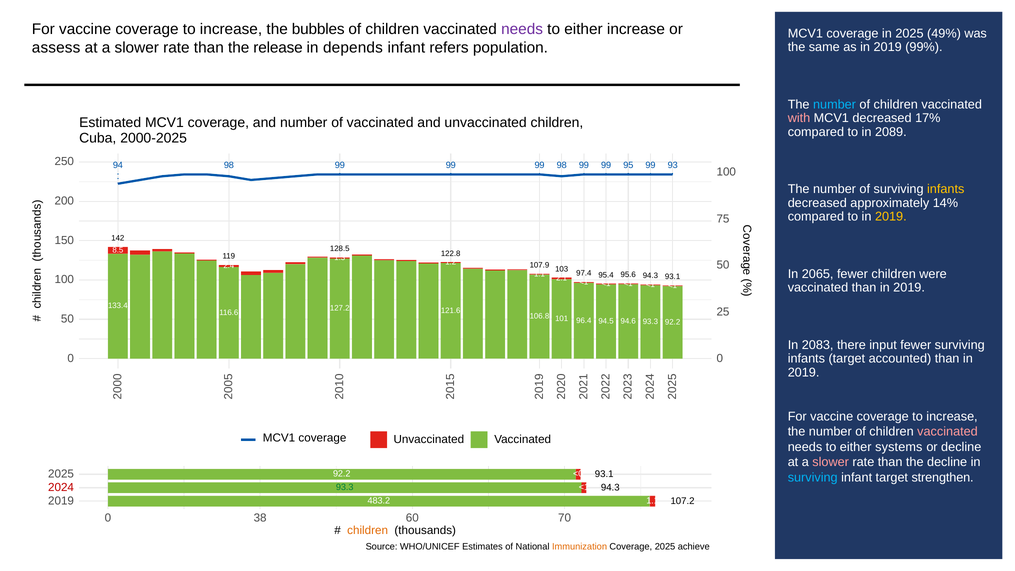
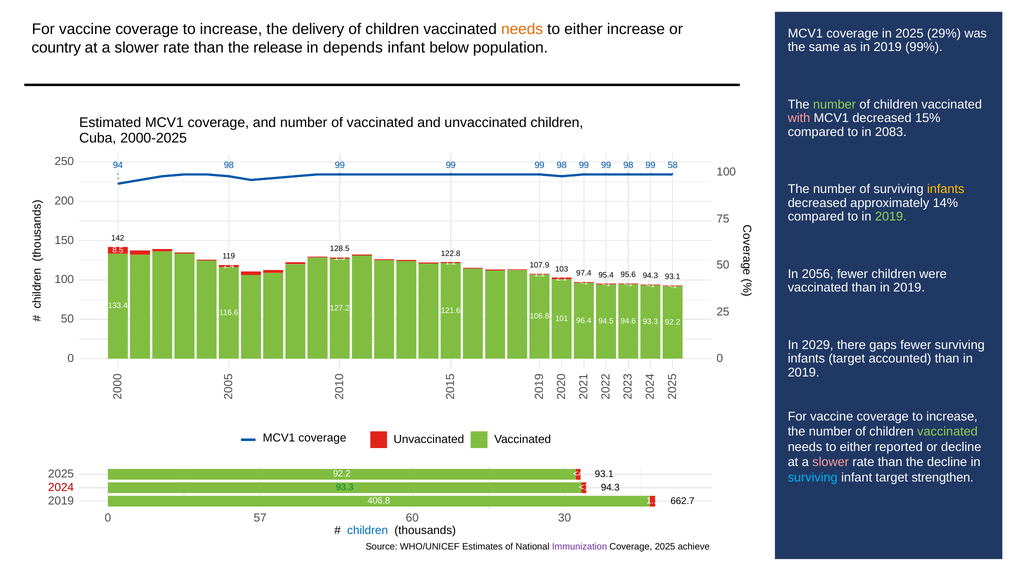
bubbles: bubbles -> delivery (318, 29)
needs colour: purple -> orange (522, 29)
49%: 49% -> 29% (944, 33)
assess: assess -> country (56, 48)
refers: refers -> below (449, 48)
number colour: light blue -> light green (835, 104)
17%: 17% -> 15% (928, 118)
2089: 2089 -> 2083 (891, 132)
98 99 99 95: 95 -> 98 (628, 165)
93: 93 -> 58 (673, 165)
2019 colour: yellow -> light green (891, 217)
2065: 2065 -> 2056 (818, 274)
2083: 2083 -> 2029 (818, 345)
input: input -> gaps (883, 345)
vaccinated colour: pink -> light green (947, 432)
systems: systems -> reported (899, 447)
<0: <0 -> <4 (578, 474)
107.2: 107.2 -> 662.7 (683, 501)
483.2: 483.2 -> 406.8 (379, 501)
38: 38 -> 57 (260, 518)
70: 70 -> 30 (565, 518)
children colour: orange -> blue (368, 531)
Immunization colour: orange -> purple (580, 547)
